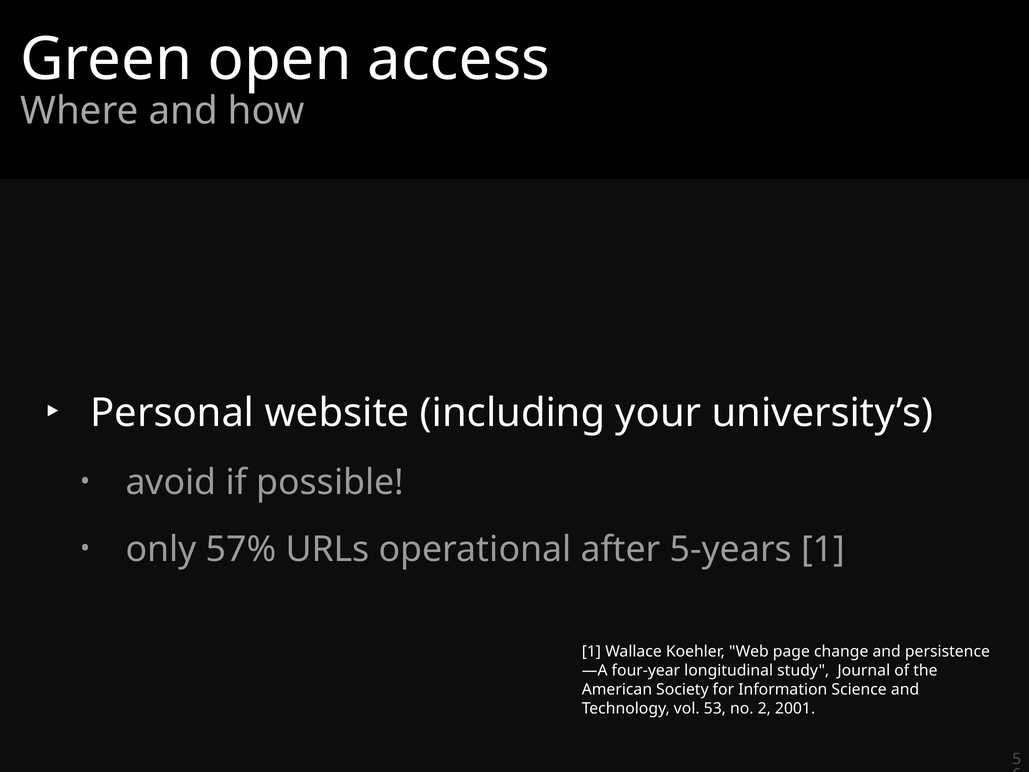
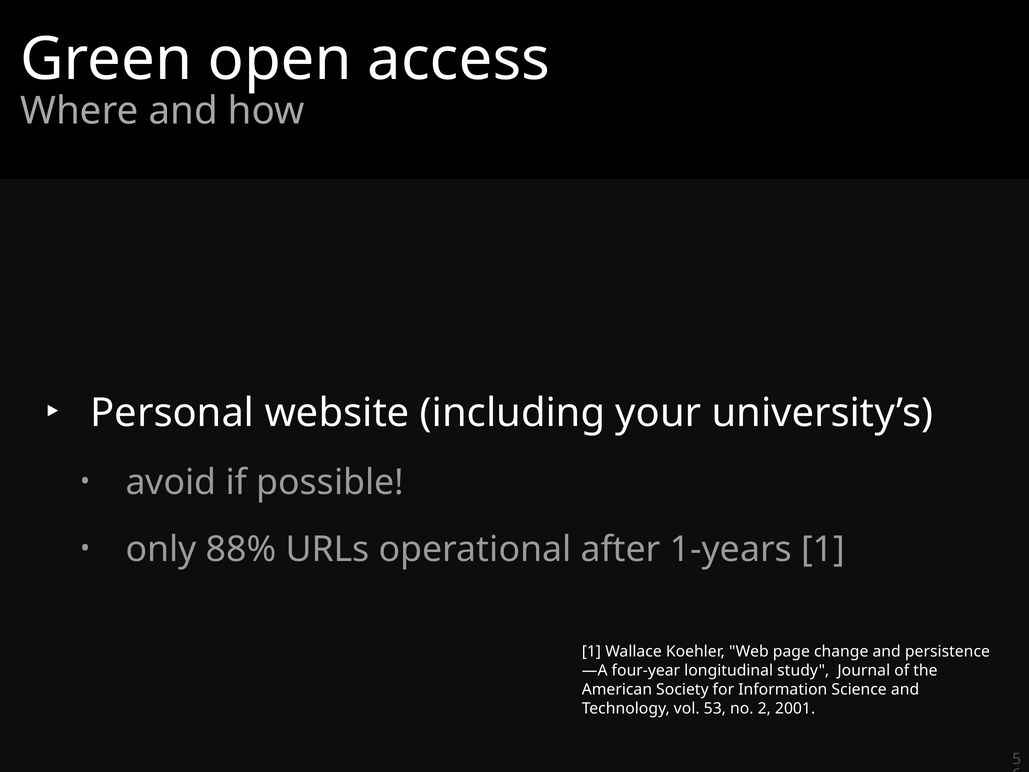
57%: 57% -> 88% (241, 549)
5-years: 5-years -> 1-years (731, 549)
